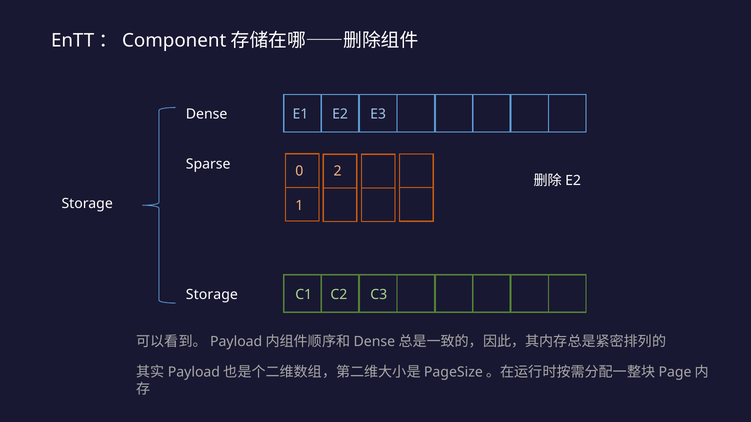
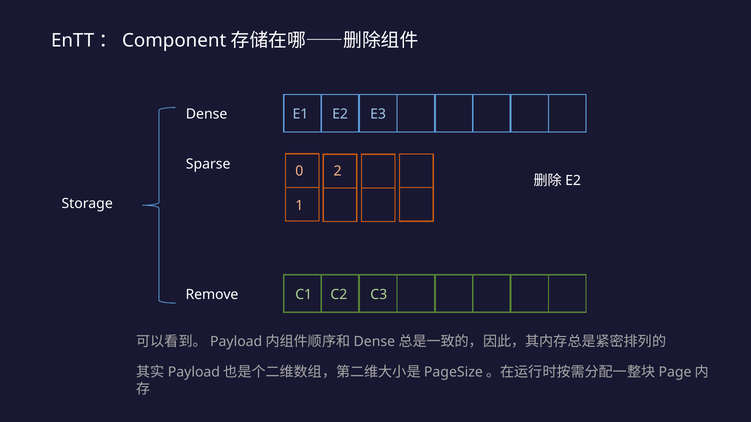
Storage: Storage -> Remove (212, 295)
